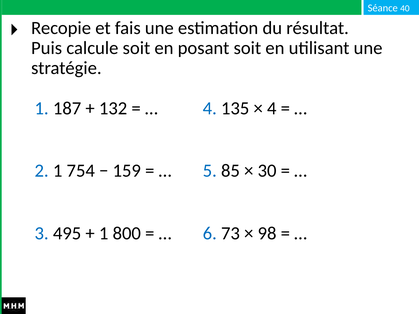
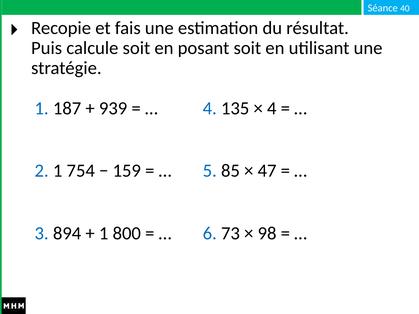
132: 132 -> 939 (113, 108)
30: 30 -> 47 (267, 171)
495: 495 -> 894 (67, 234)
